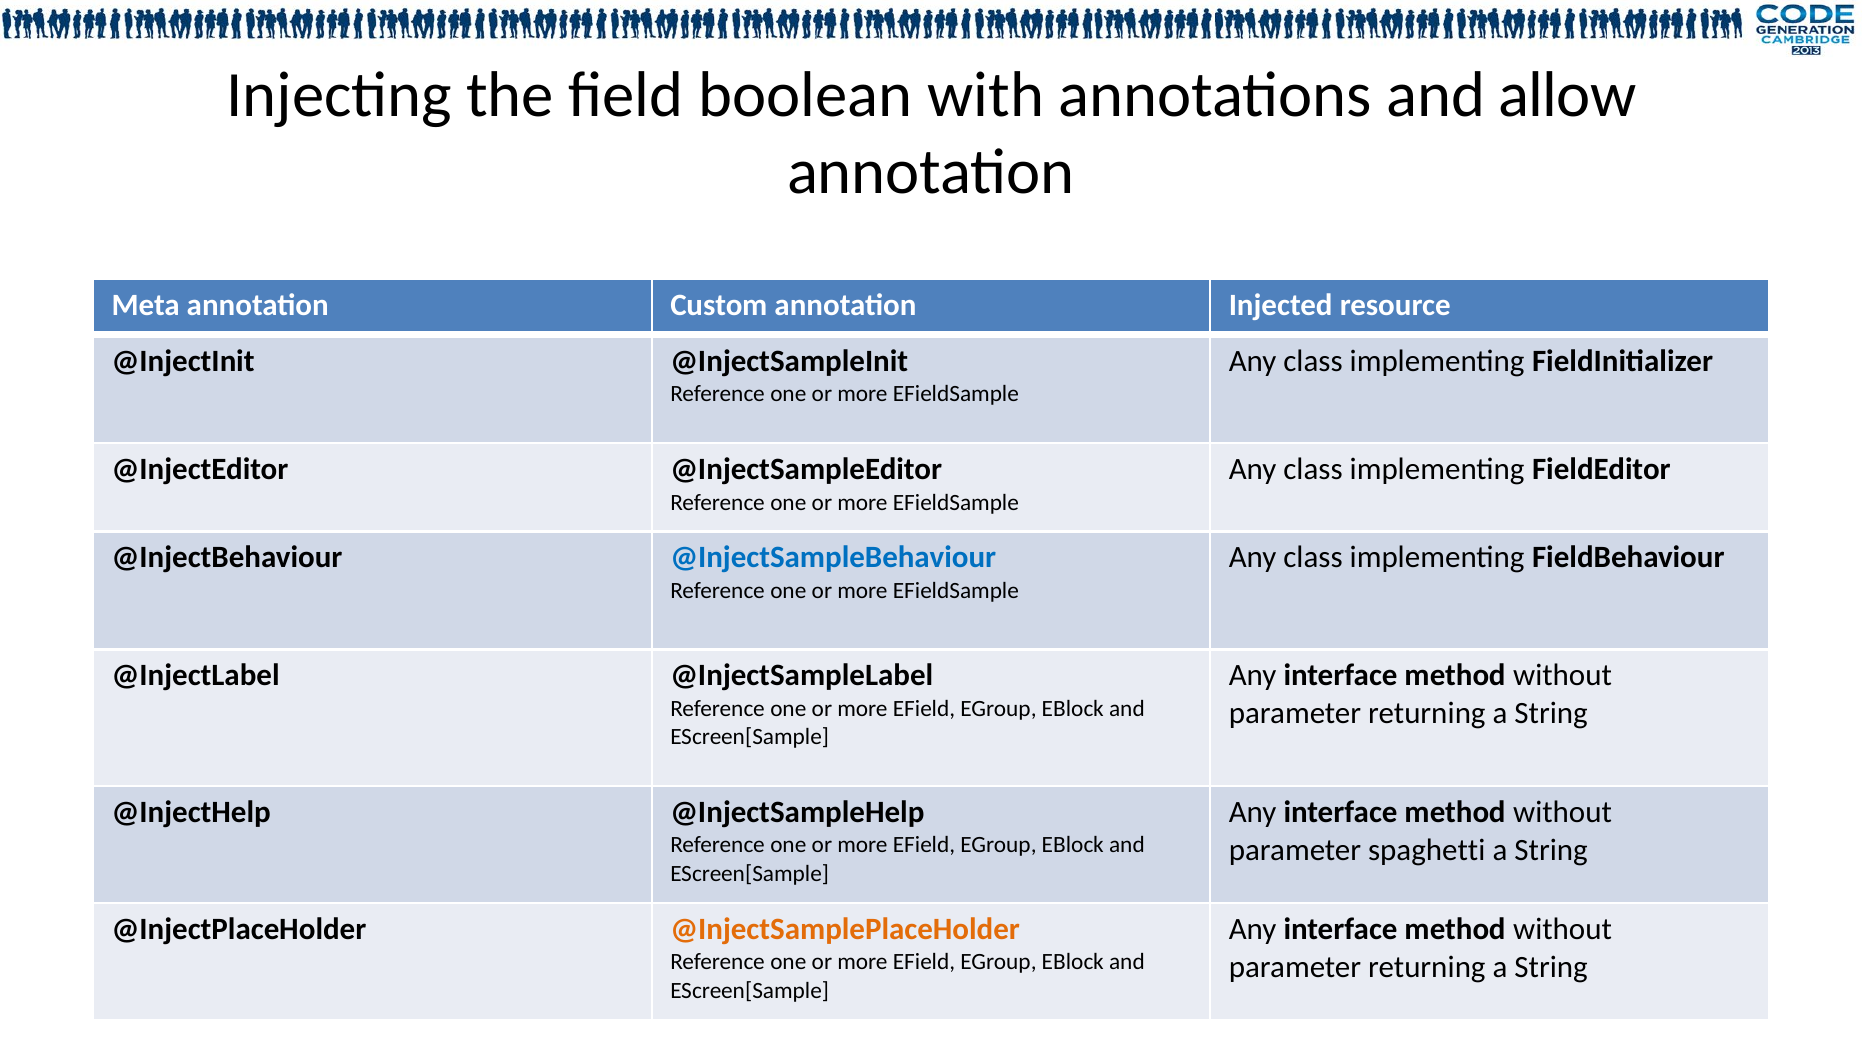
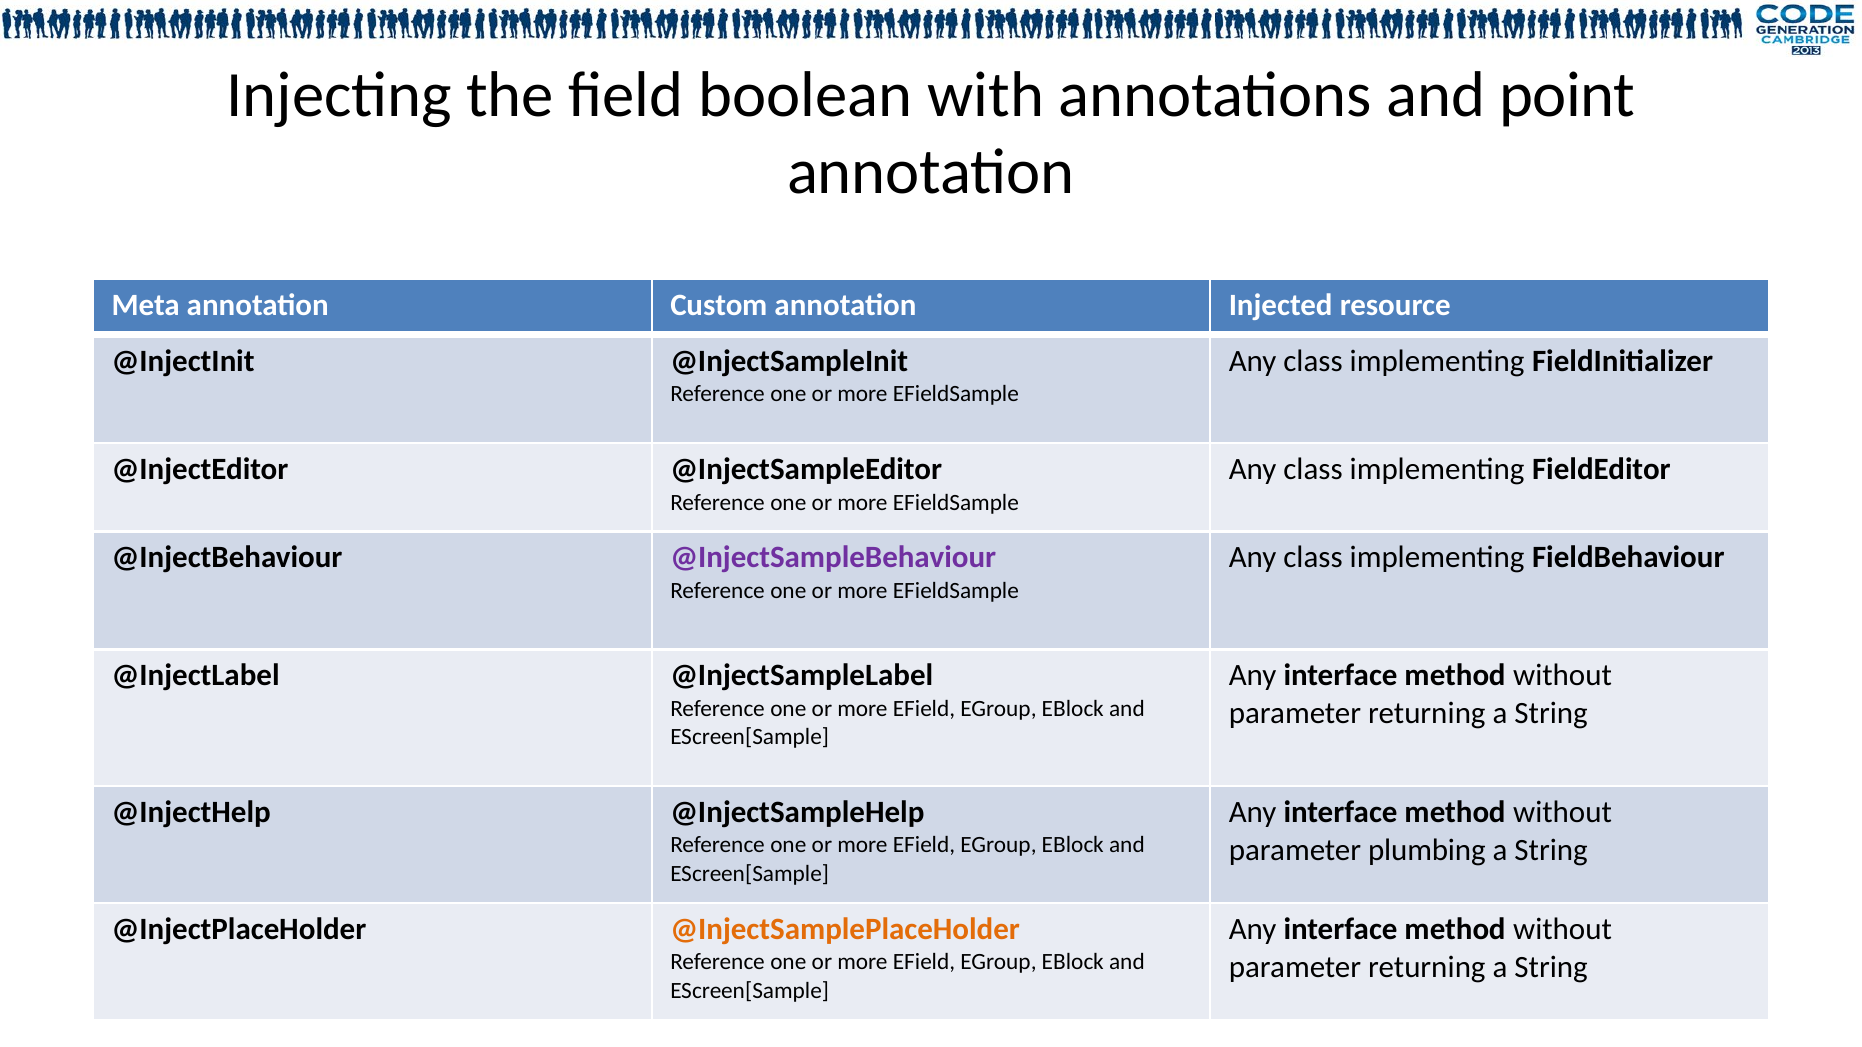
allow: allow -> point (1567, 95)
@InjectSampleBehaviour colour: blue -> purple (833, 558)
spaghetti: spaghetti -> plumbing (1427, 850)
